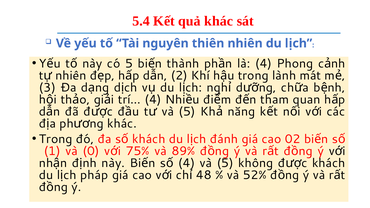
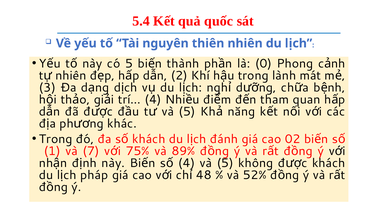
quả khác: khác -> quốc (219, 21)
là 4: 4 -> 0 (263, 64)
0: 0 -> 7 (91, 151)
